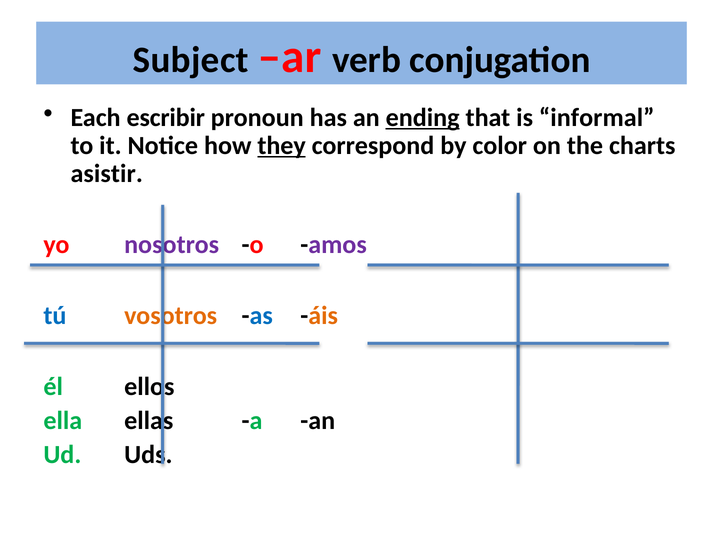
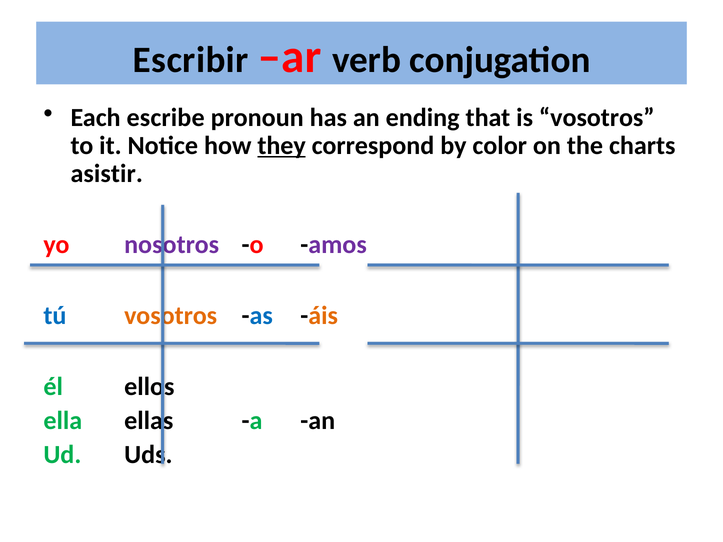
Subject: Subject -> Escribir (191, 60)
escribir: escribir -> escribe (166, 118)
ending underline: present -> none (423, 118)
is informal: informal -> vosotros (597, 118)
